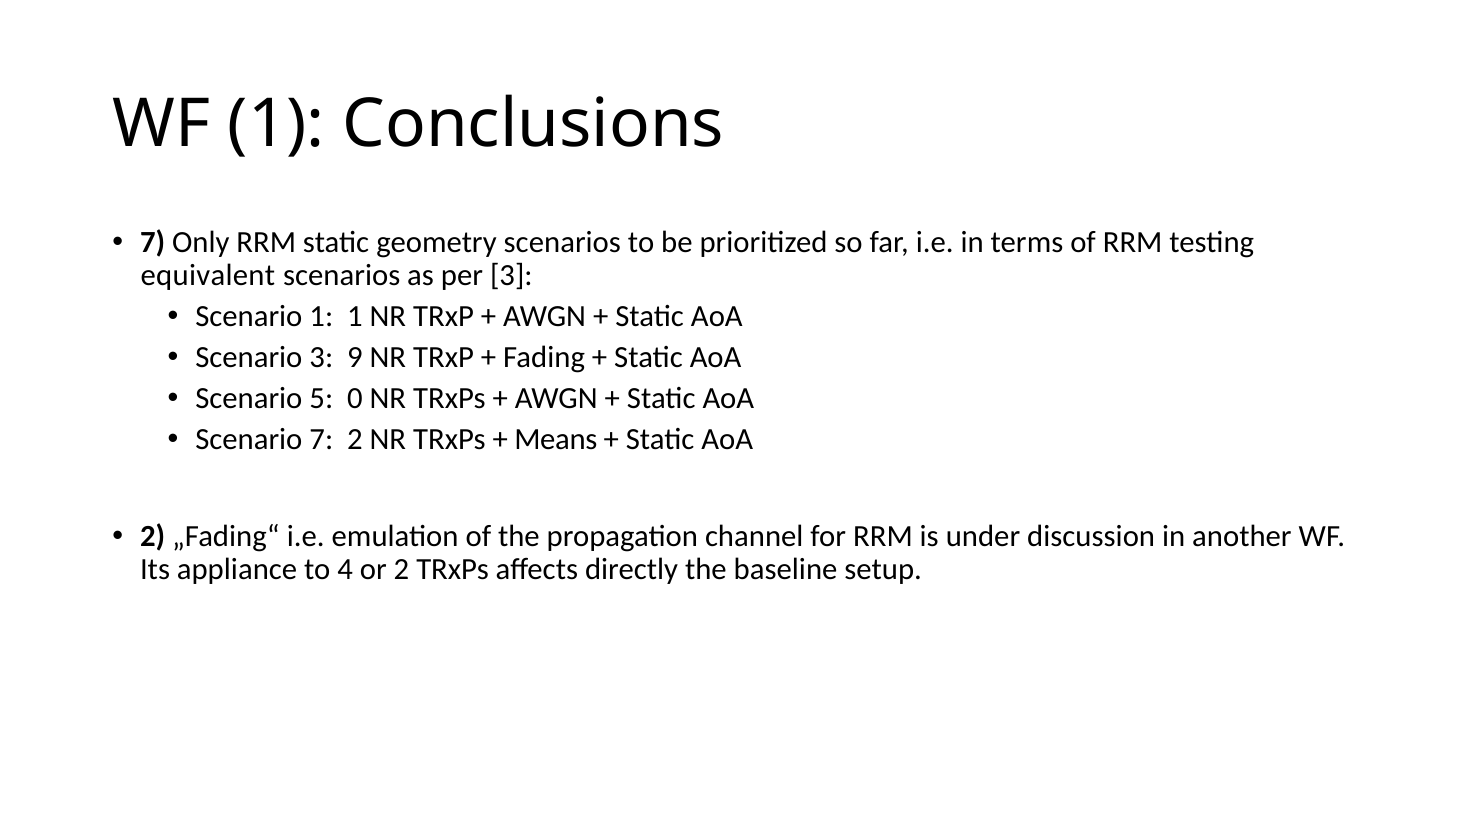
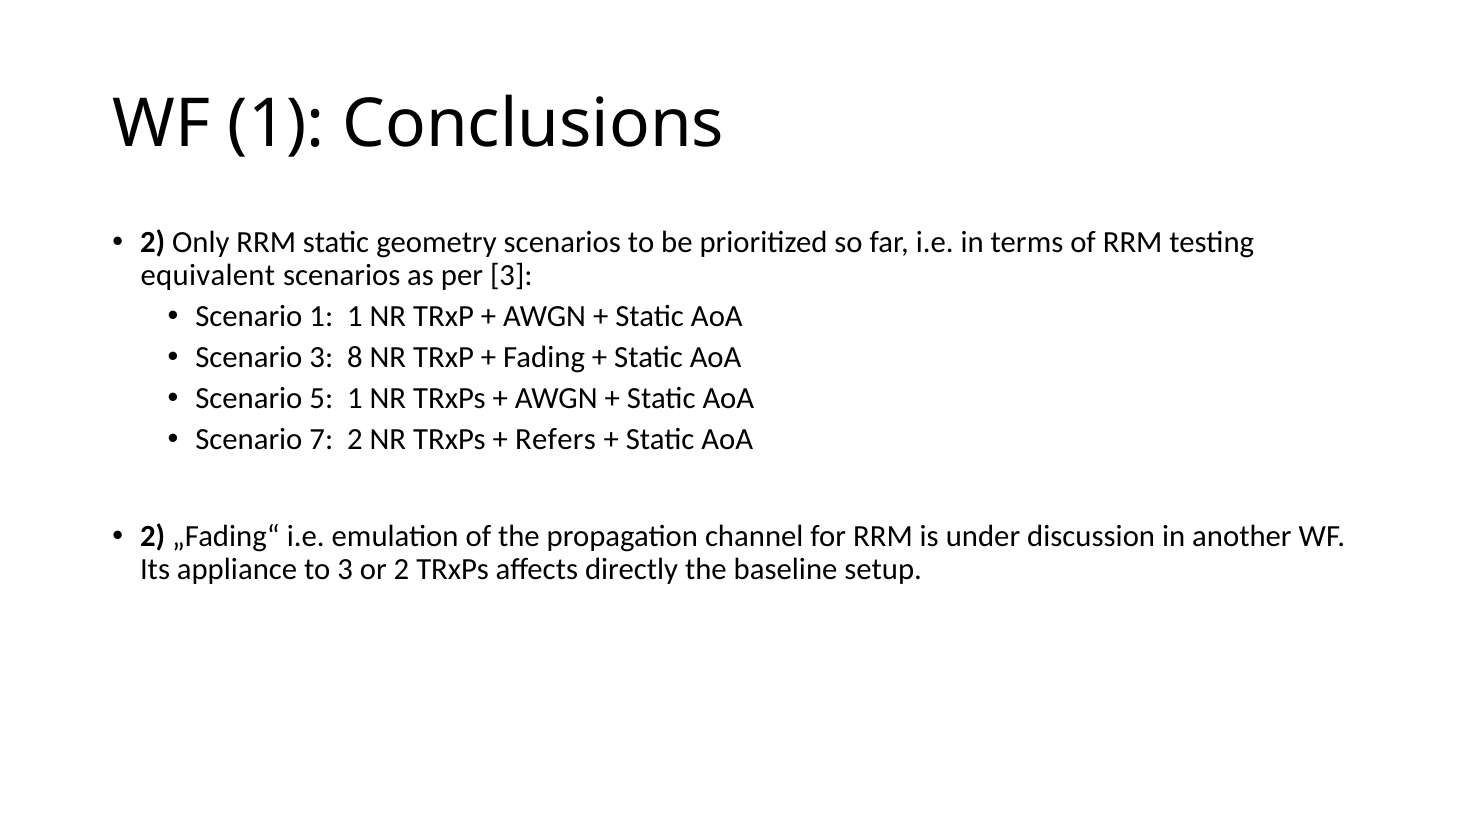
7: 7 -> 2 (153, 243)
9: 9 -> 8 (355, 358)
5 0: 0 -> 1 (355, 398)
Means: Means -> Refers (556, 439)
to 4: 4 -> 3 (345, 570)
